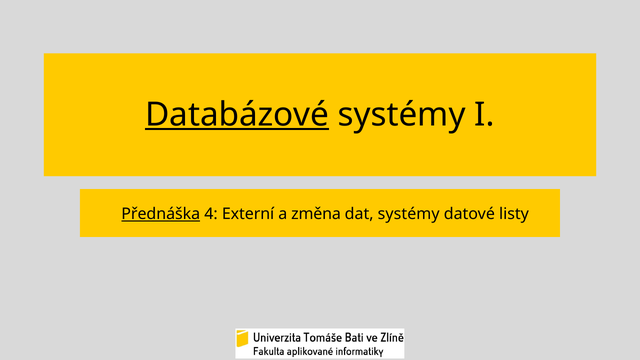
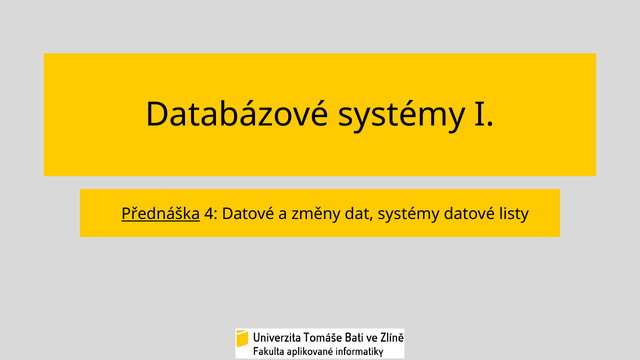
Databázové underline: present -> none (237, 115)
4 Externí: Externí -> Datové (248, 214)
změna: změna -> změny (316, 214)
